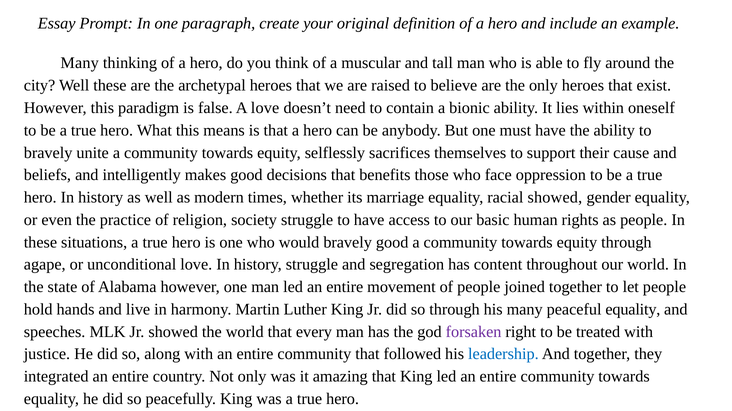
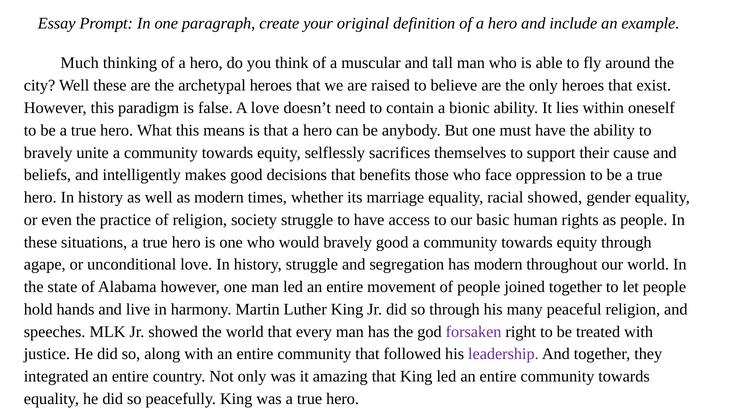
Many: Many -> Much (80, 63)
has content: content -> modern (498, 265)
peaceful equality: equality -> religion (633, 310)
leadership colour: blue -> purple (503, 355)
